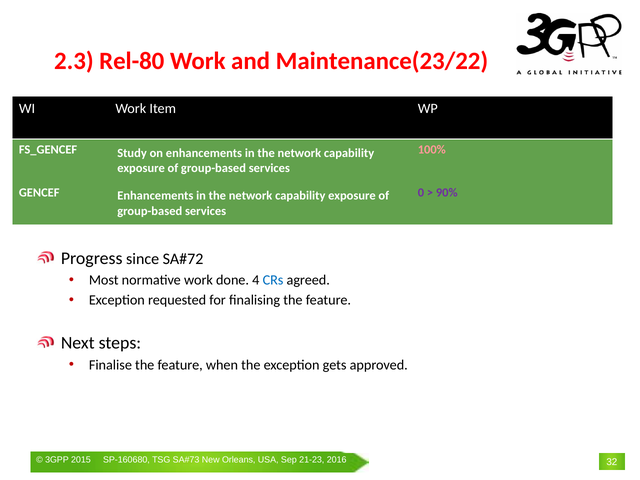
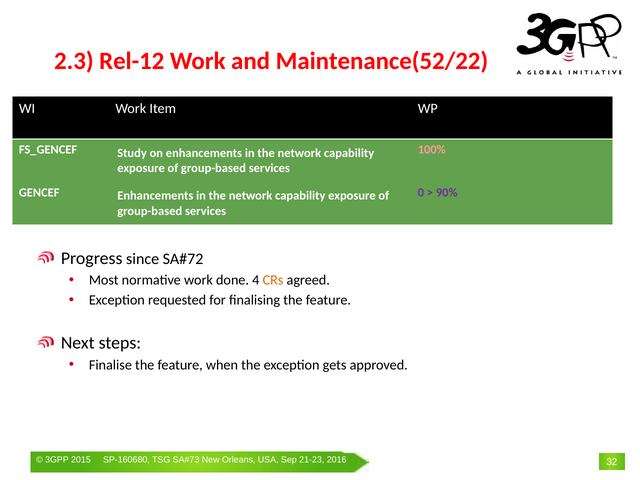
Rel-80: Rel-80 -> Rel-12 (132, 61)
Maintenance(23/22: Maintenance(23/22 -> Maintenance(52/22 (382, 61)
CRs colour: blue -> orange (273, 280)
